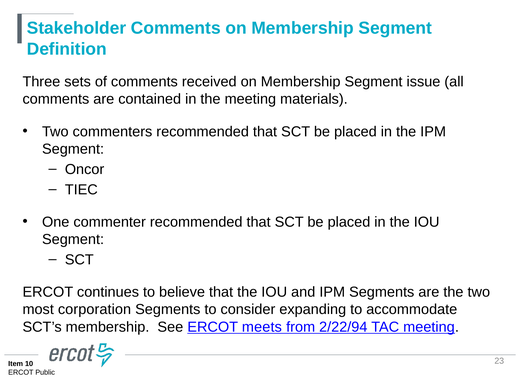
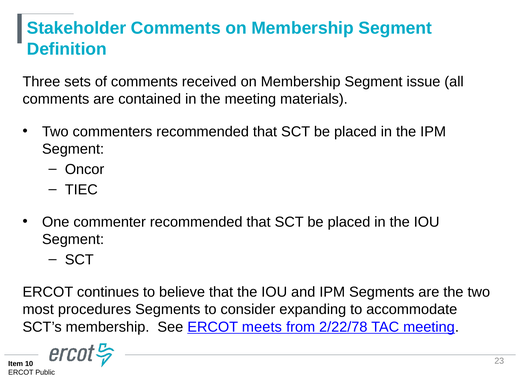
corporation: corporation -> procedures (95, 309)
2/22/94: 2/22/94 -> 2/22/78 (343, 327)
